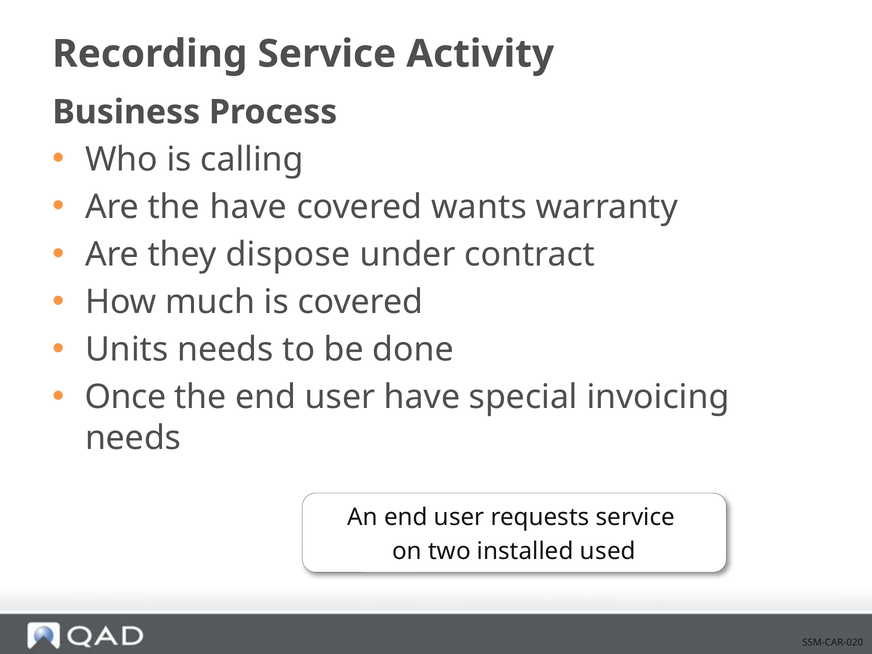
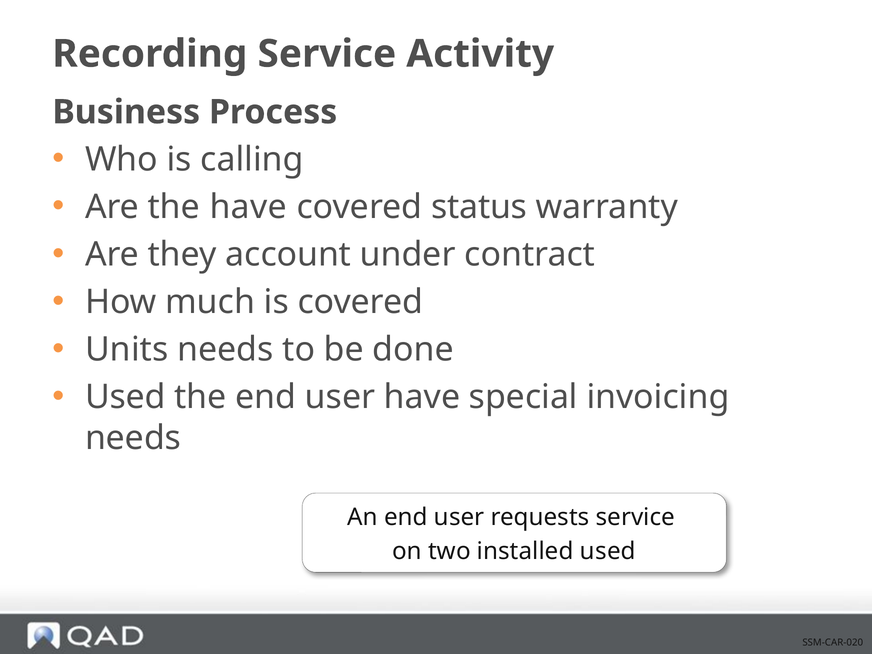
wants: wants -> status (479, 207)
dispose: dispose -> account (288, 255)
Once: Once -> Used (125, 397)
